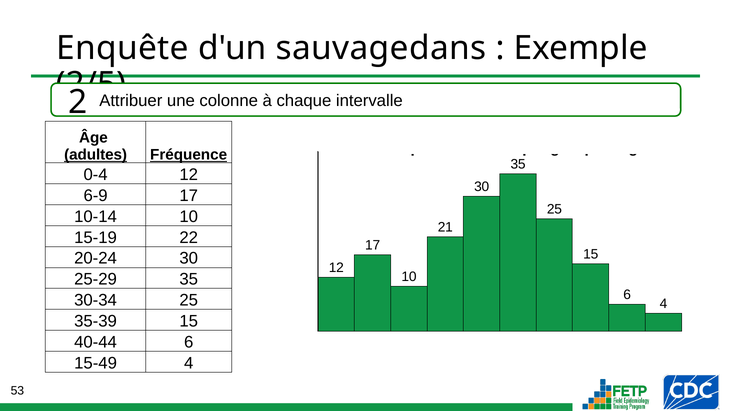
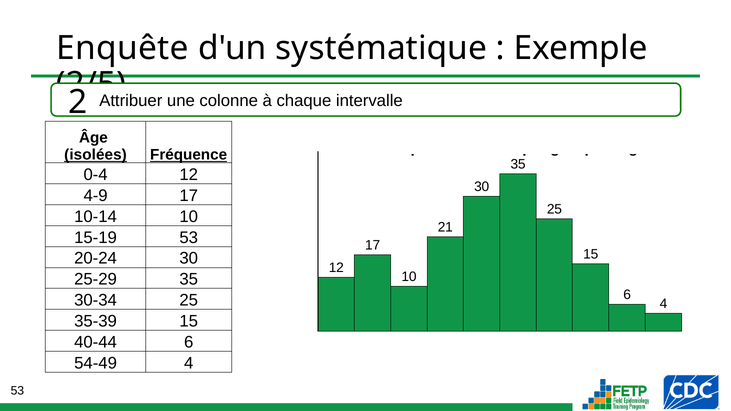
sauvagedans: sauvagedans -> systématique (381, 48)
adultes: adultes -> isolées (96, 155)
6-9: 6-9 -> 4-9 (96, 196)
15-19 22: 22 -> 53 (189, 238)
15-49: 15-49 -> 54-49 (96, 363)
